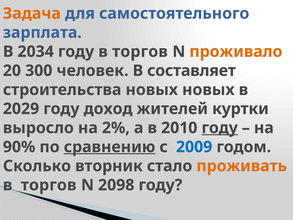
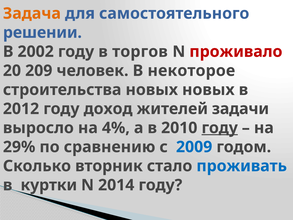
зарплата: зарплата -> решении (42, 33)
2034: 2034 -> 2002 (36, 52)
проживало colour: orange -> red (236, 52)
300: 300 -> 209 (39, 71)
составляет: составляет -> некоторое (191, 71)
2029: 2029 -> 2012 (21, 109)
куртки: куртки -> задачи (240, 109)
2%: 2% -> 4% (116, 128)
90%: 90% -> 29% (19, 147)
сравнению underline: present -> none (110, 147)
проживать colour: orange -> blue (242, 166)
торгов: торгов -> куртки (49, 185)
2098: 2098 -> 2014 (116, 185)
